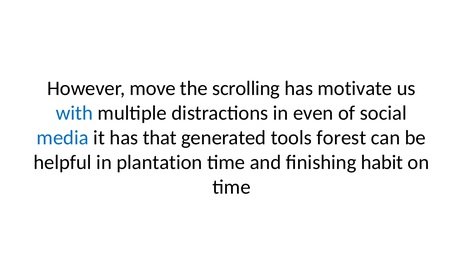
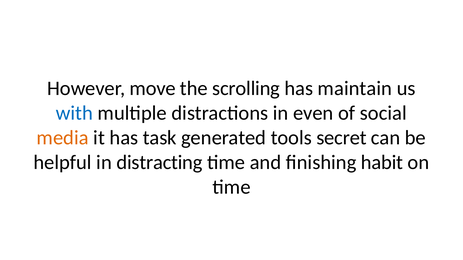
motivate: motivate -> maintain (355, 88)
media colour: blue -> orange (63, 138)
that: that -> task (160, 138)
forest: forest -> secret (342, 138)
plantation: plantation -> distracting (160, 163)
